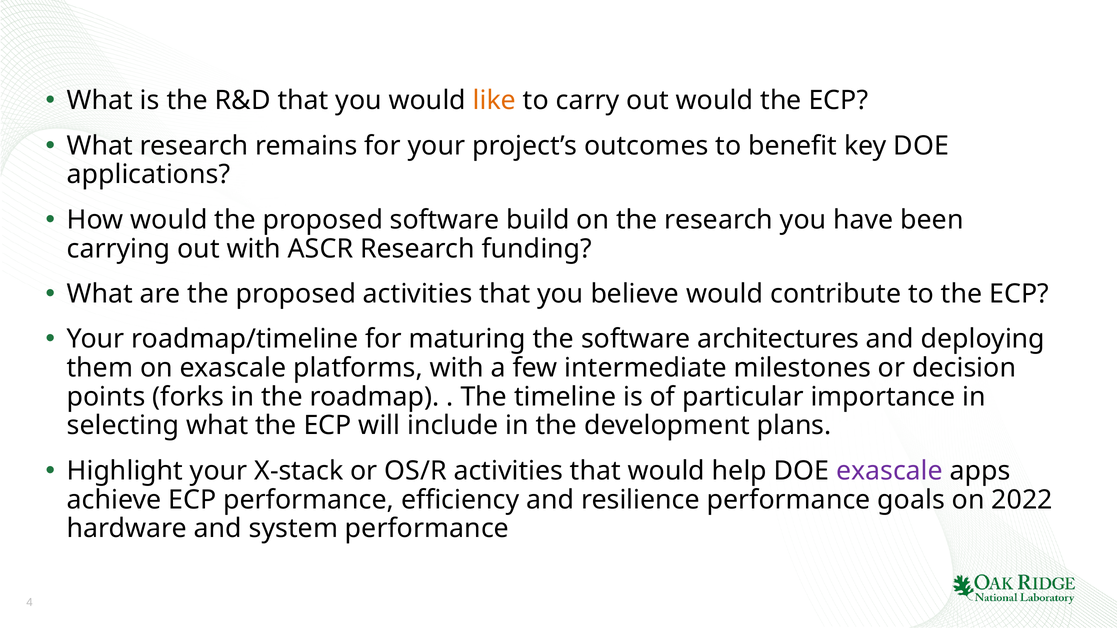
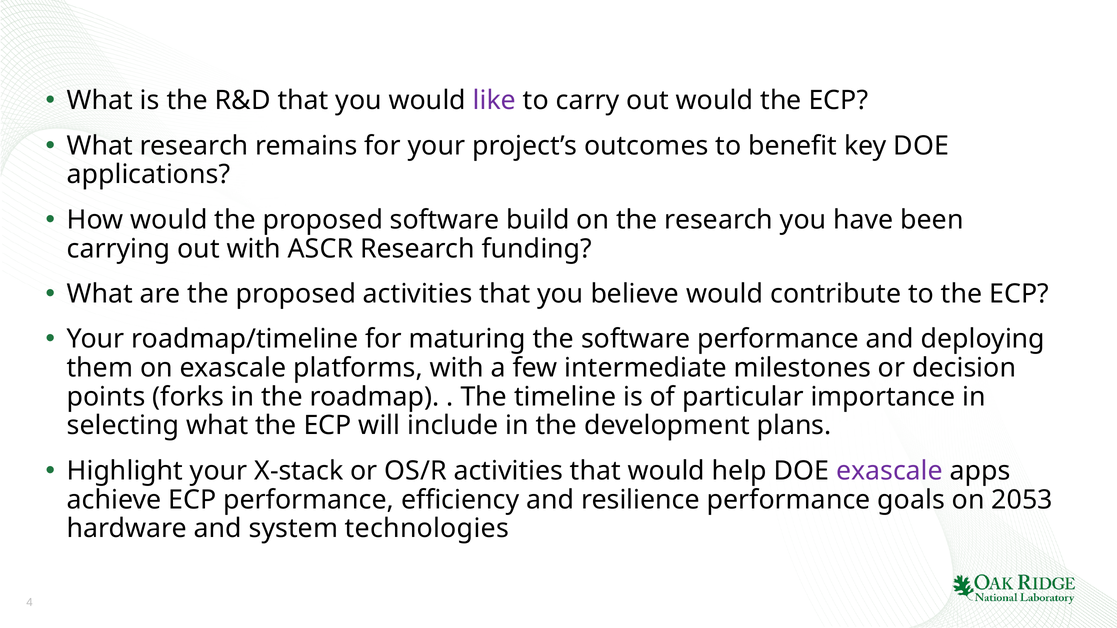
like colour: orange -> purple (494, 101)
software architectures: architectures -> performance (778, 339)
2022: 2022 -> 2053 (1022, 500)
system performance: performance -> technologies (427, 529)
